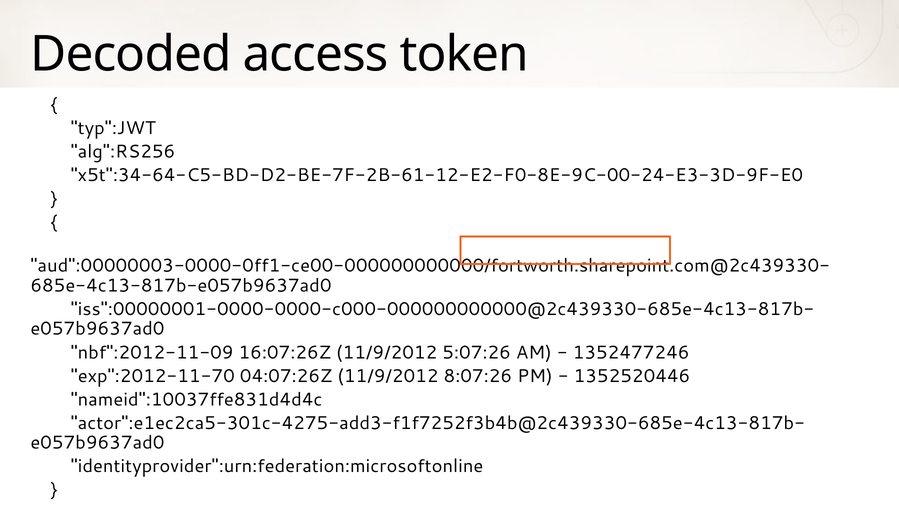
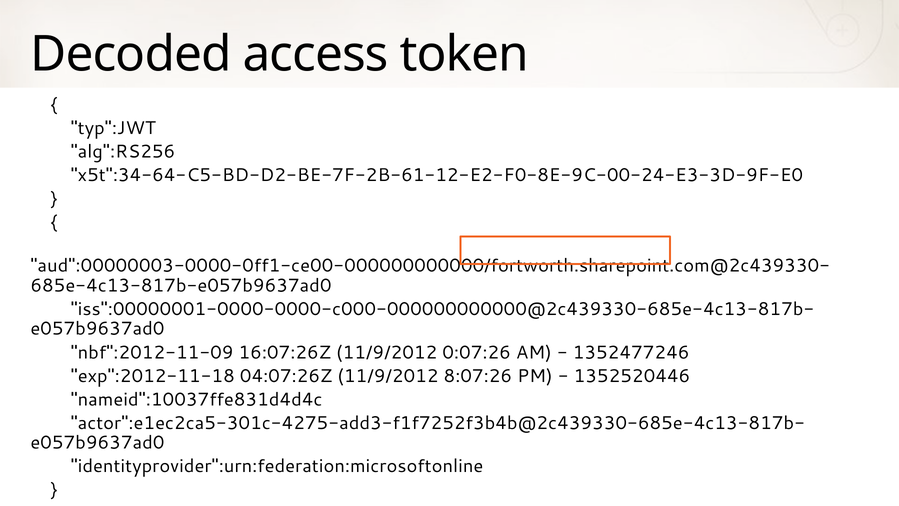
5:07:26: 5:07:26 -> 0:07:26 (477, 352)
exp":2012-11-70: exp":2012-11-70 -> exp":2012-11-18 (153, 376)
